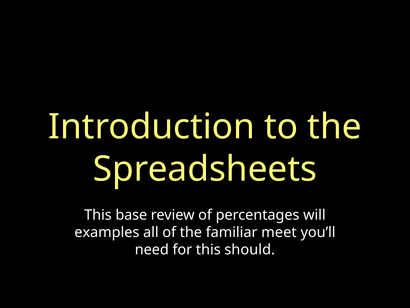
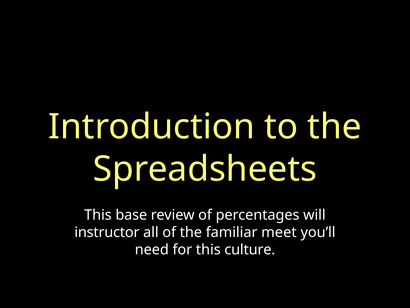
examples: examples -> instructor (107, 232)
should: should -> culture (250, 249)
